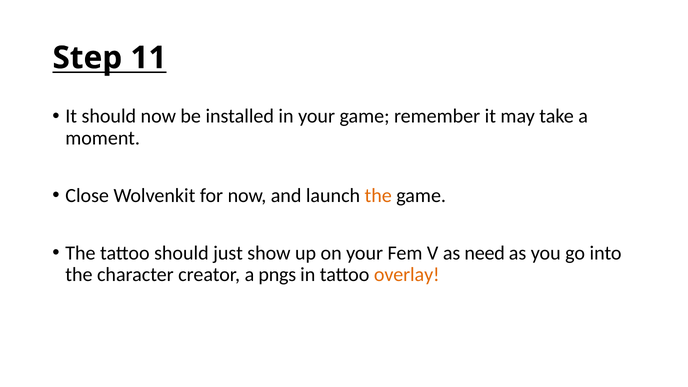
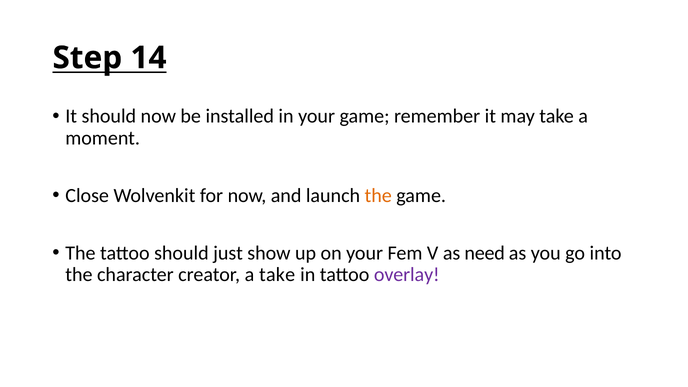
11: 11 -> 14 (148, 58)
a pngs: pngs -> take (277, 275)
overlay colour: orange -> purple (407, 275)
